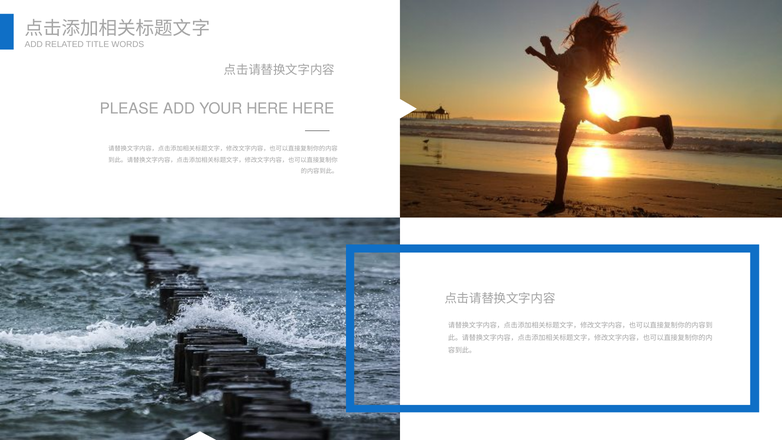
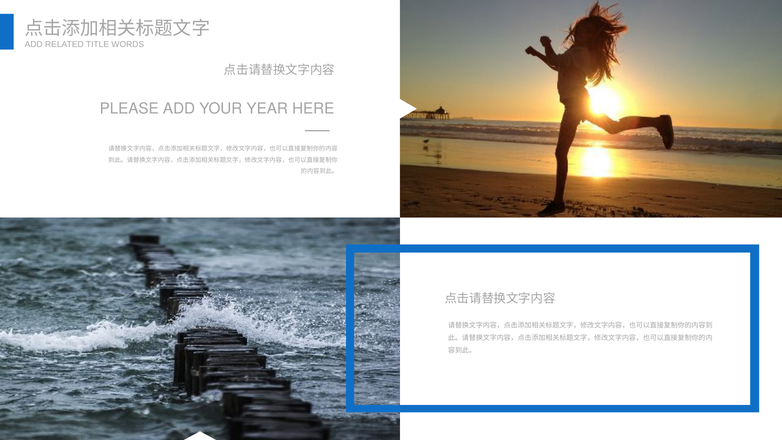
YOUR HERE: HERE -> YEAR (267, 109)
